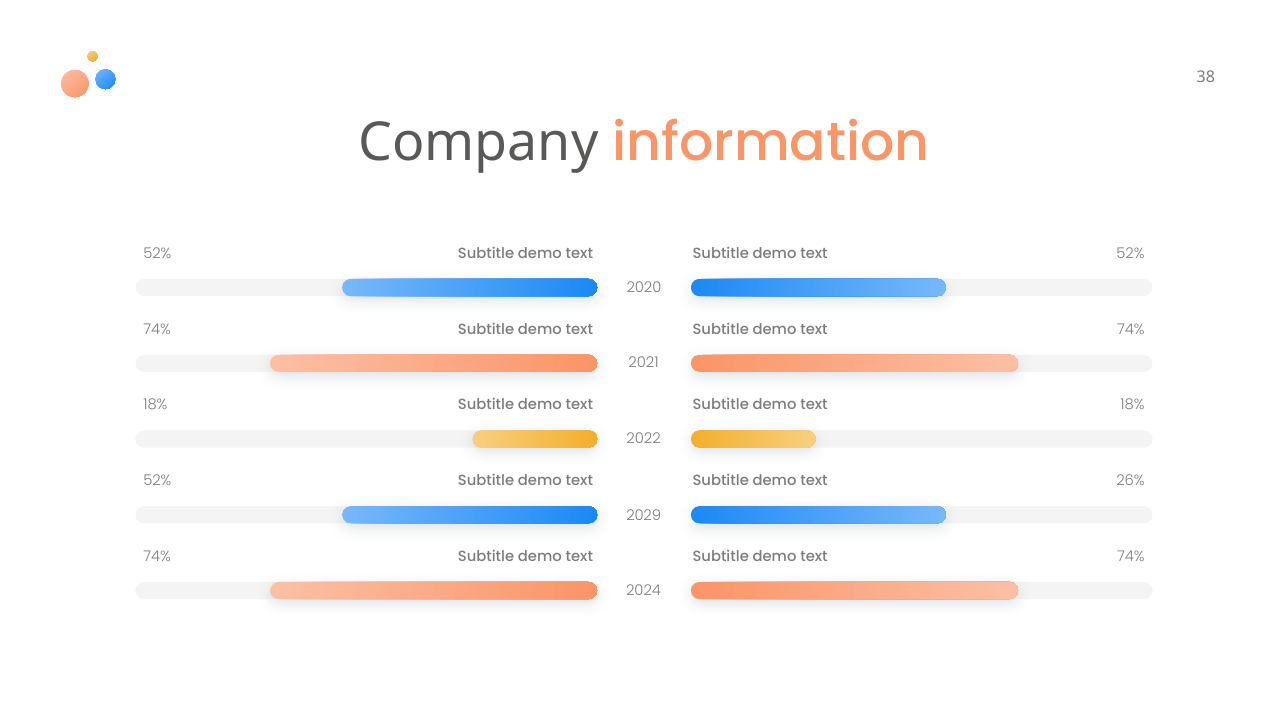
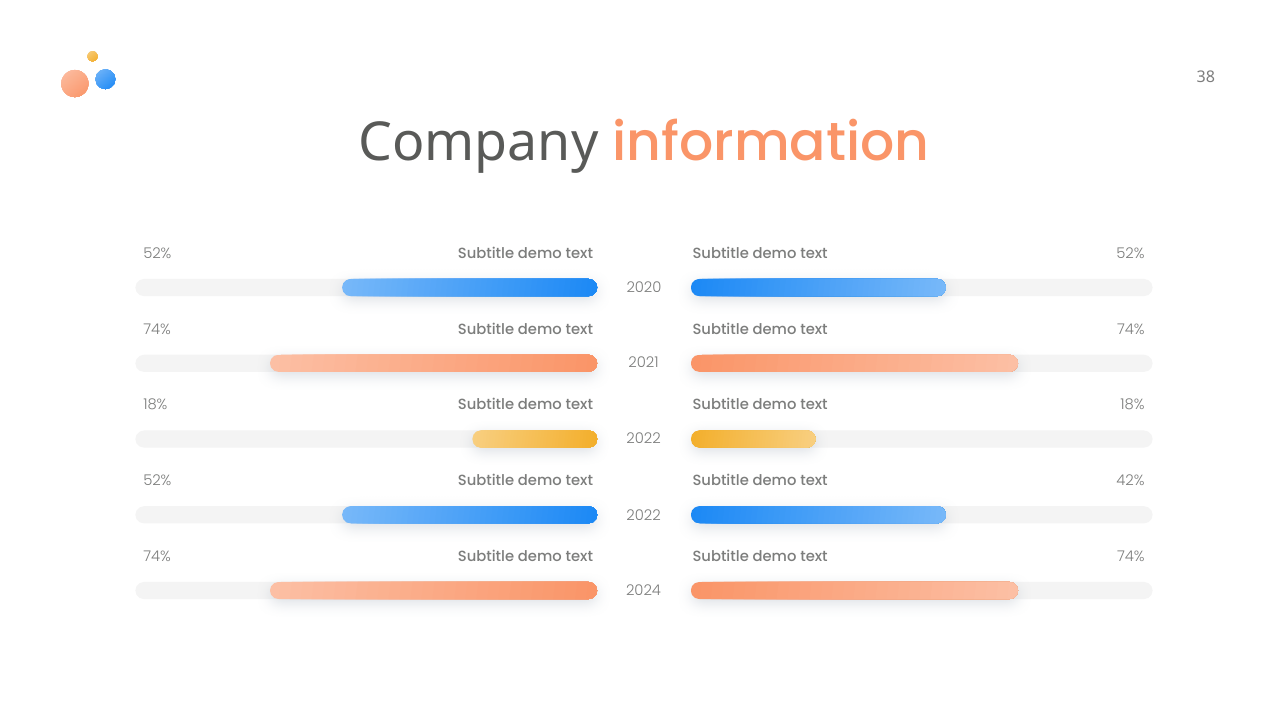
26%: 26% -> 42% (1130, 480)
2029: 2029 -> 2022 (644, 515)
